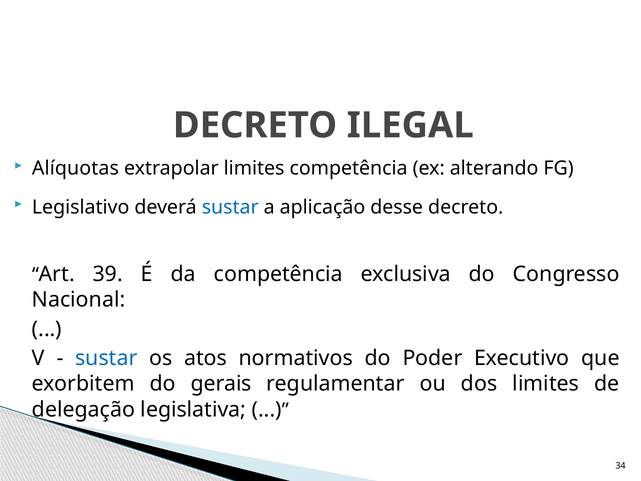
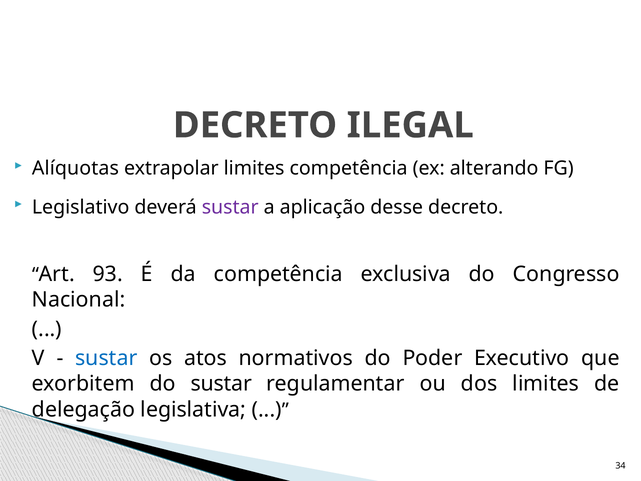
sustar colour: blue -> purple (230, 207)
39: 39 -> 93 (108, 274)
do gerais: gerais -> sustar (221, 384)
